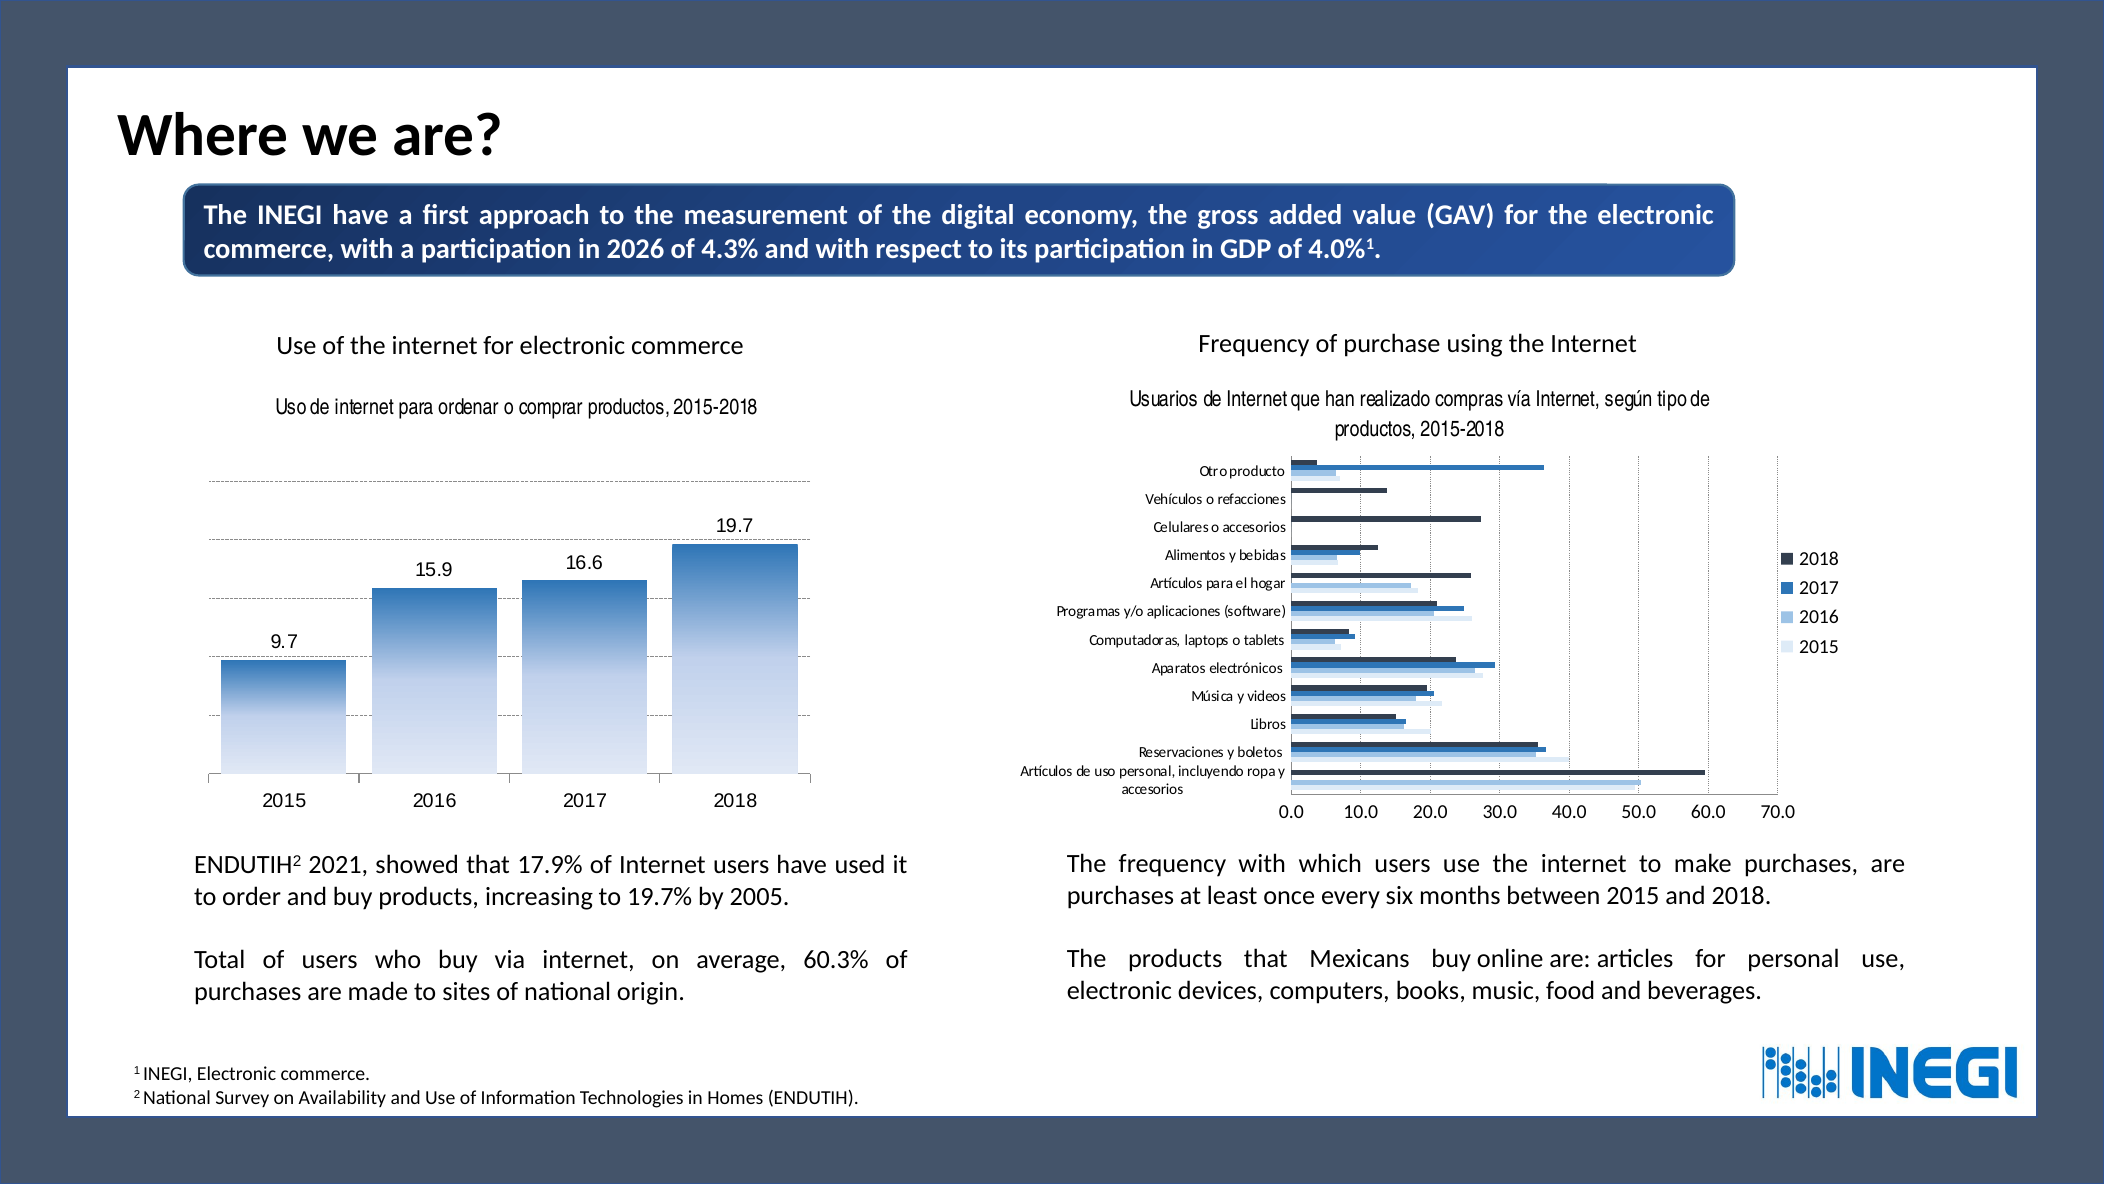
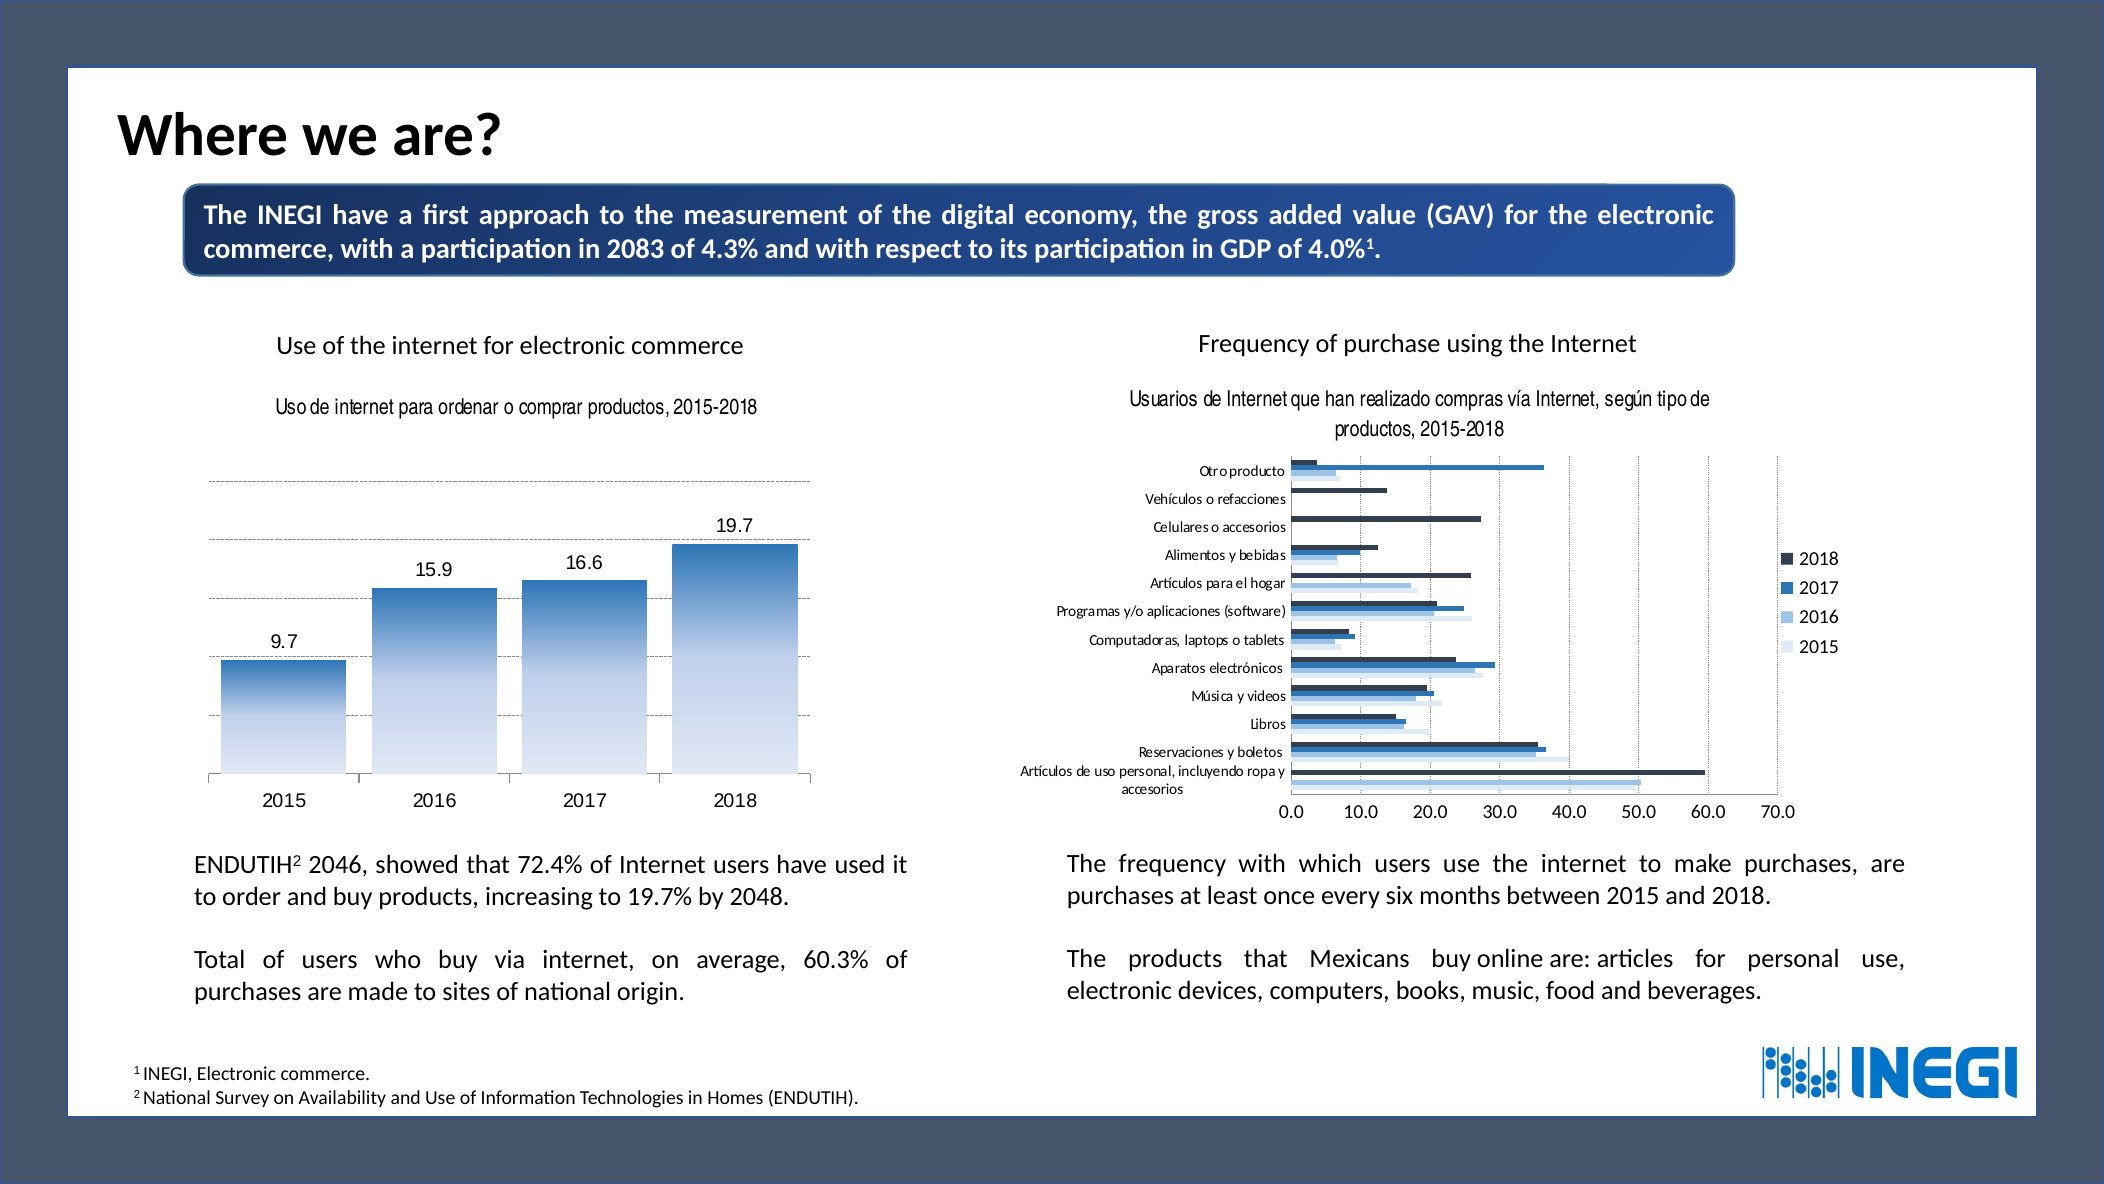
2026: 2026 -> 2083 (635, 249)
2021: 2021 -> 2046 (338, 865)
17.9%: 17.9% -> 72.4% (550, 865)
2005: 2005 -> 2048 (760, 896)
